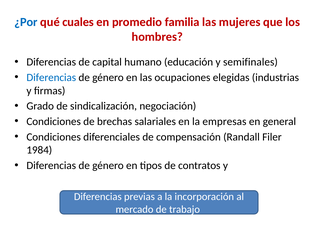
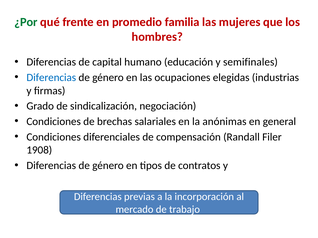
¿Por colour: blue -> green (26, 22)
cuales: cuales -> frente (78, 22)
empresas: empresas -> anónimas (224, 122)
1984: 1984 -> 1908 (39, 150)
